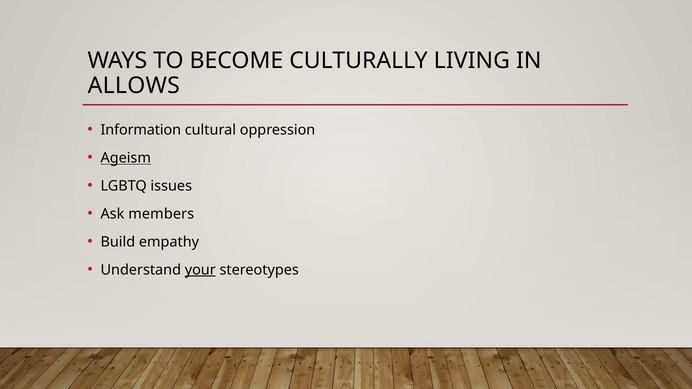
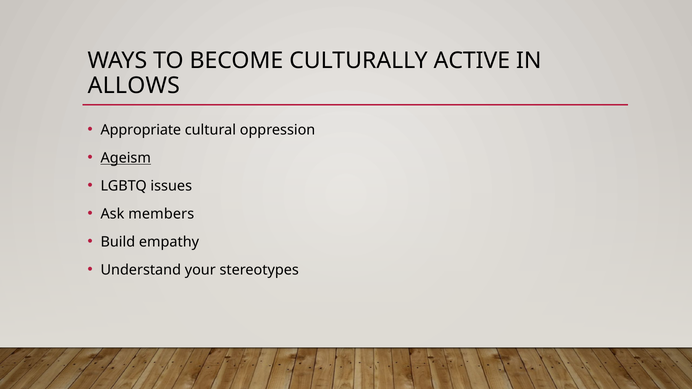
LIVING: LIVING -> ACTIVE (472, 61)
Information: Information -> Appropriate (141, 130)
your underline: present -> none (200, 270)
